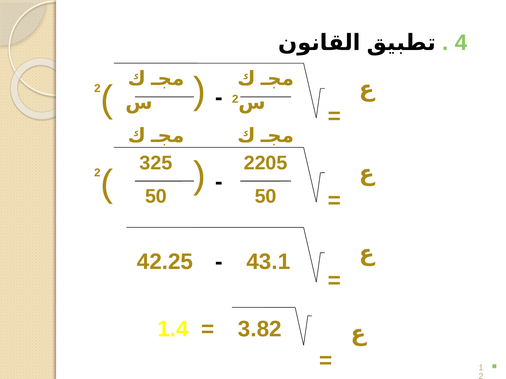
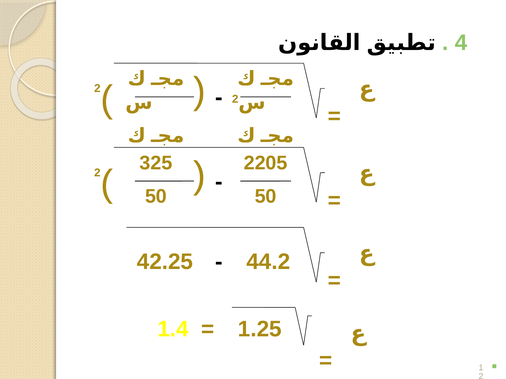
43.1: 43.1 -> 44.2 (268, 262)
3.82: 3.82 -> 1.25 (260, 330)
